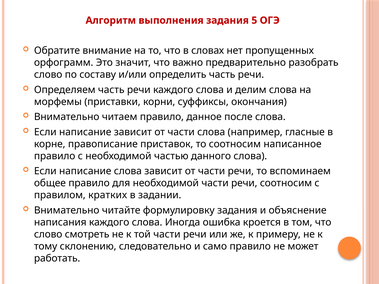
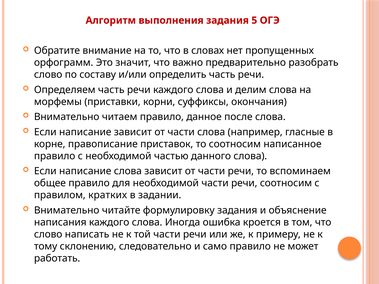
смотреть: смотреть -> написать (87, 235)
